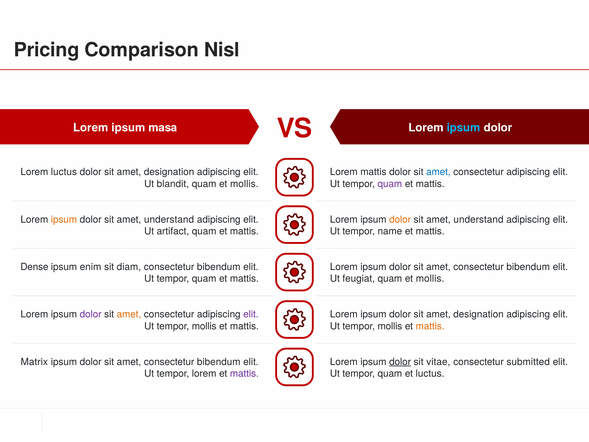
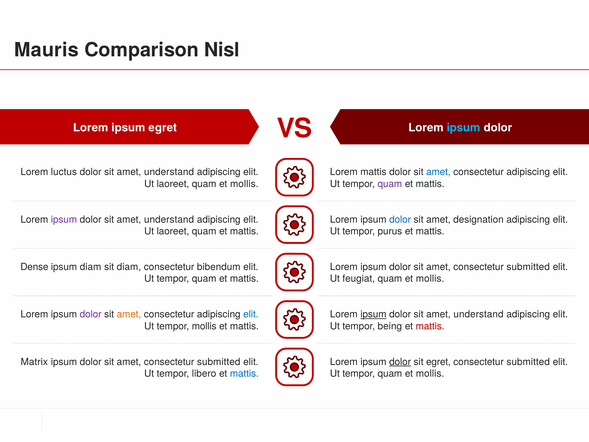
Pricing: Pricing -> Mauris (46, 50)
ipsum masa: masa -> egret (163, 127)
designation: designation -> understand (169, 172)
blandit: blandit -> laoreet (173, 184)
ipsum colour: orange -> purple (64, 219)
dolor colour: orange -> blue (400, 219)
understand: understand -> designation (479, 219)
artifact: artifact -> laoreet (173, 231)
name: name -> purus (390, 231)
ipsum enim: enim -> diam (91, 267)
bibendum: bibendum -> submitted (528, 267)
elit colour: purple -> blue (251, 314)
ipsum underline: none -> present (373, 314)
designation: designation -> understand (478, 314)
mollis: mollis -> being (390, 326)
mattis colour: orange -> red (430, 326)
bibendum: bibendum -> submitted (219, 362)
sit vitae: vitae -> egret (438, 362)
tempor lorem: lorem -> libero (204, 373)
mattis colour: purple -> blue (244, 373)
tempor quam et luctus: luctus -> mollis (430, 373)
